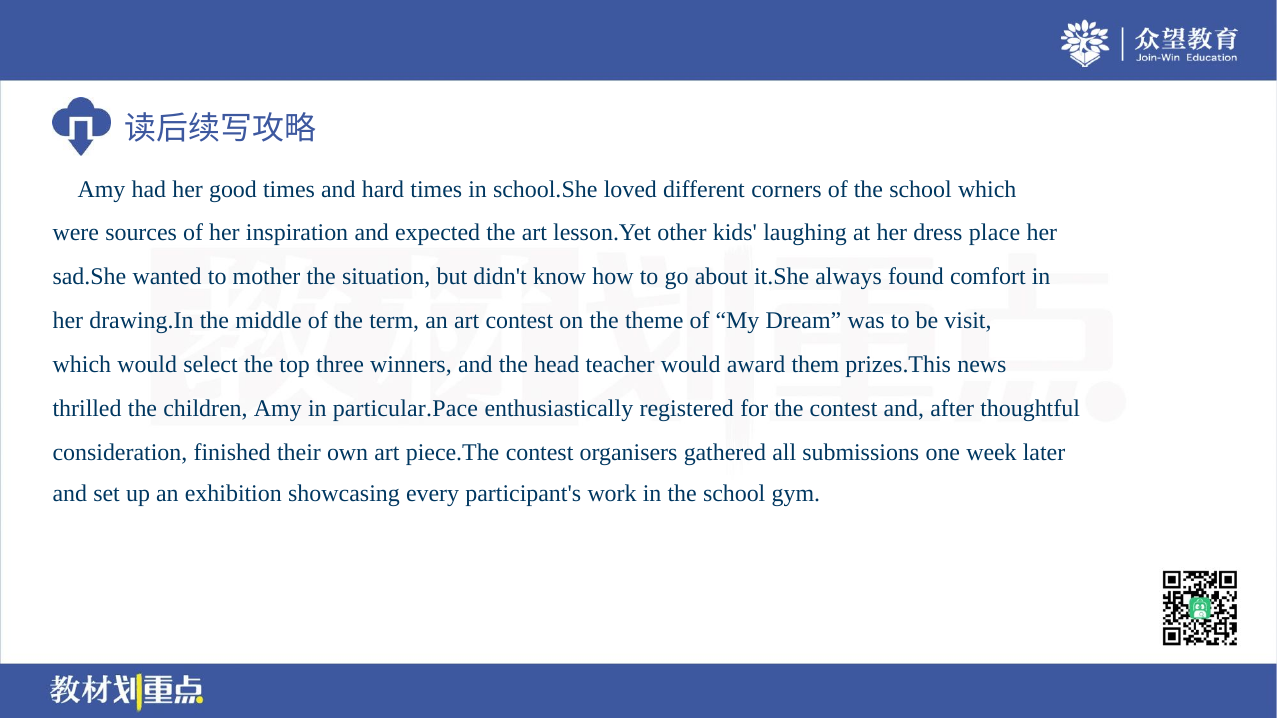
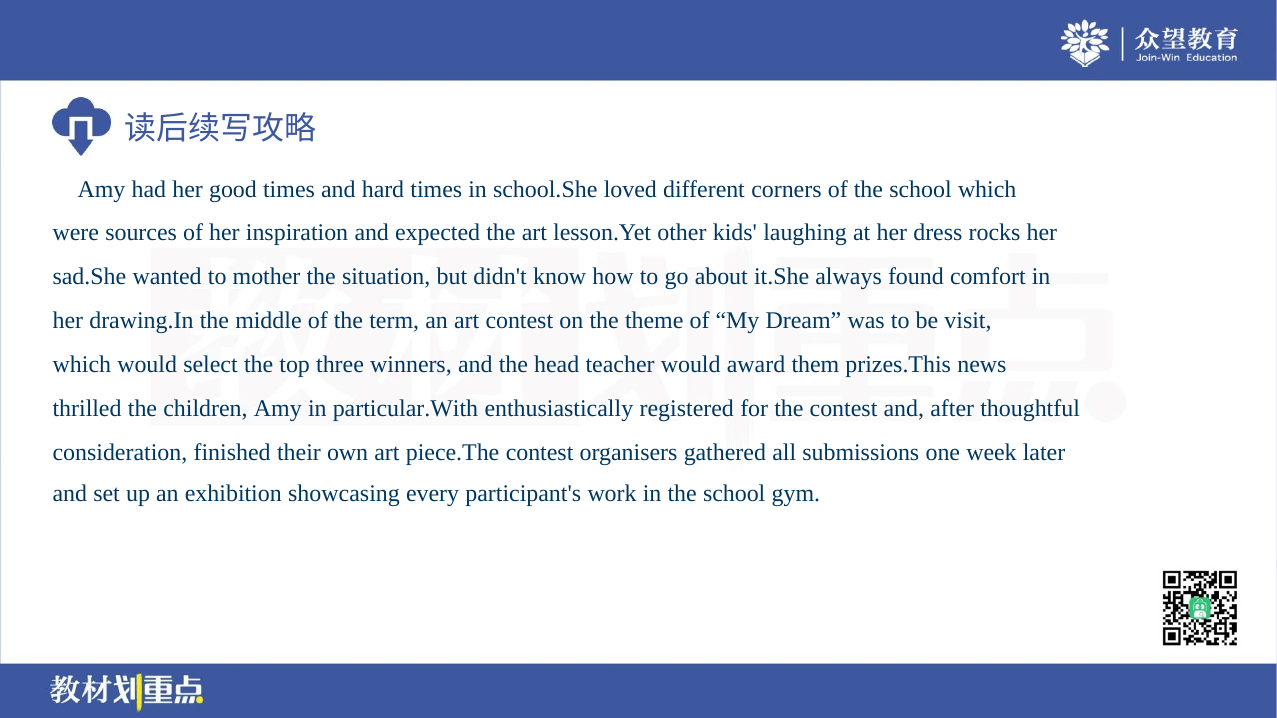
place: place -> rocks (995, 233)
particular.Pace: particular.Pace -> particular.With (405, 409)
